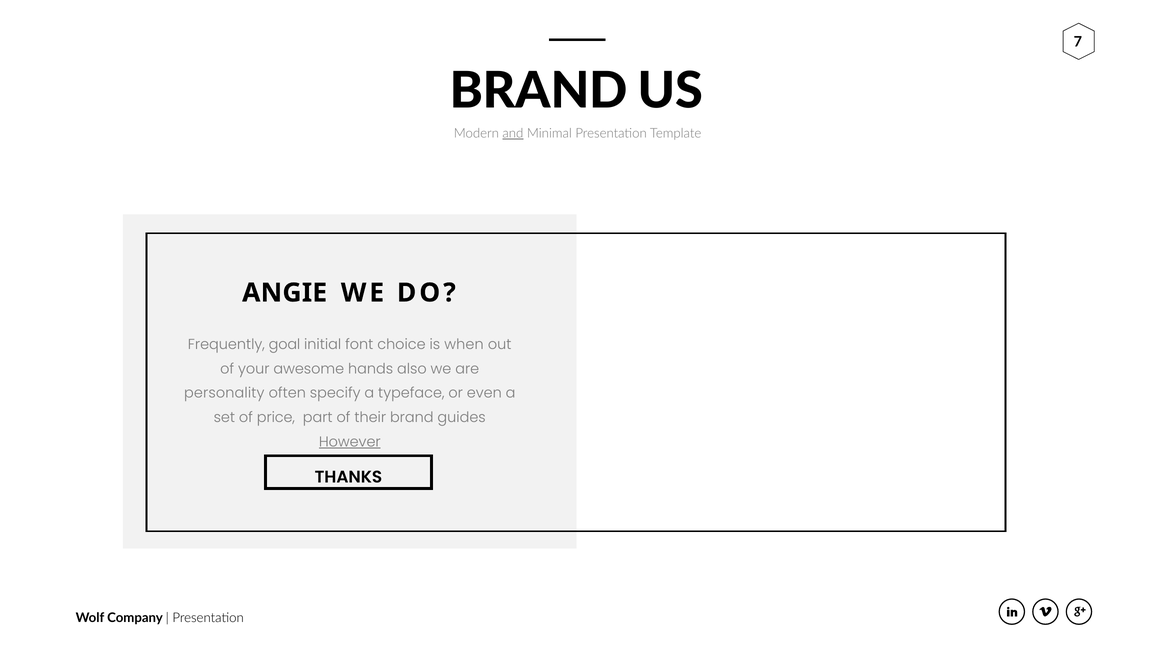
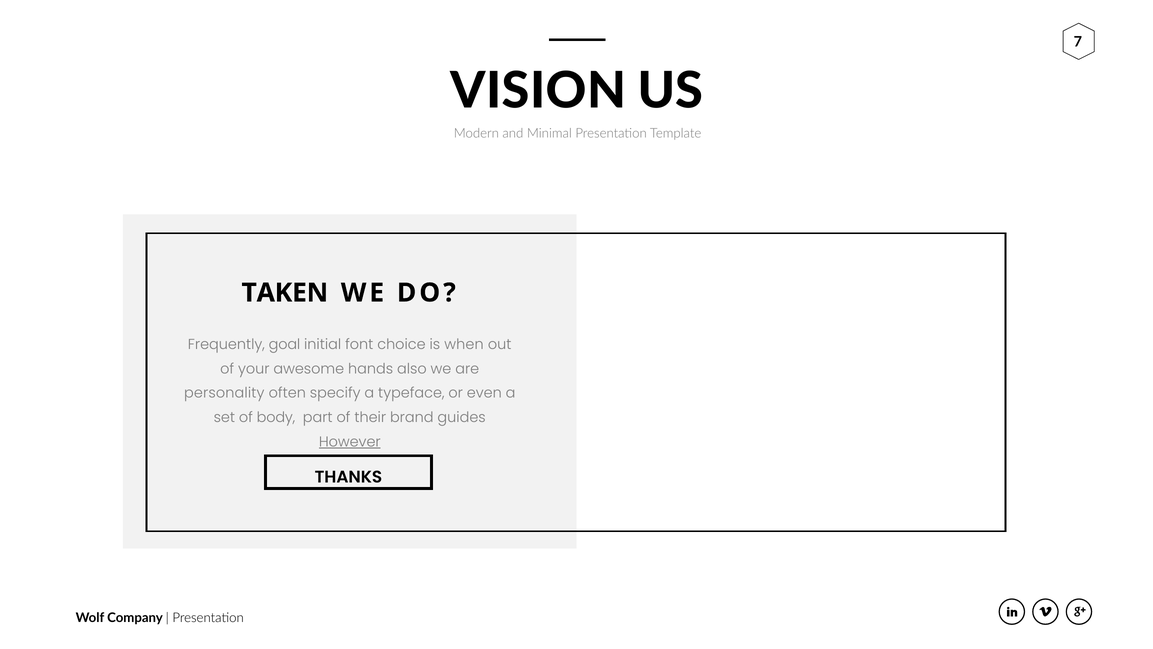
BRAND: BRAND -> VISION (538, 91)
and underline: present -> none (513, 133)
ANGIE: ANGIE -> TAKEN (285, 293)
price: price -> body (276, 417)
